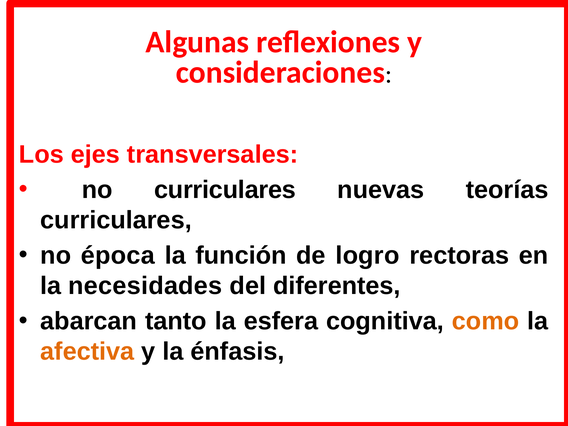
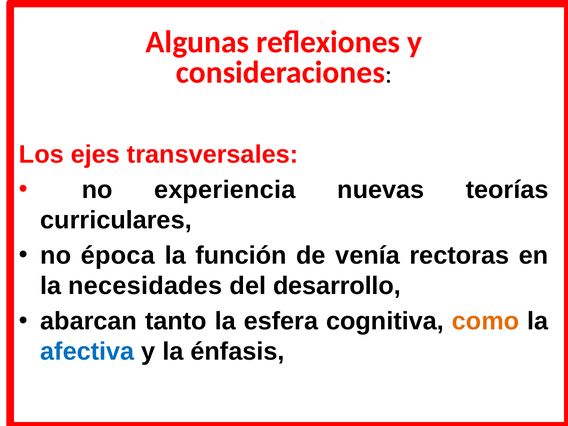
no curriculares: curriculares -> experiencia (225, 190)
logro: logro -> venía (368, 256)
diferentes: diferentes -> desarrollo (337, 286)
afectiva colour: orange -> blue (87, 352)
